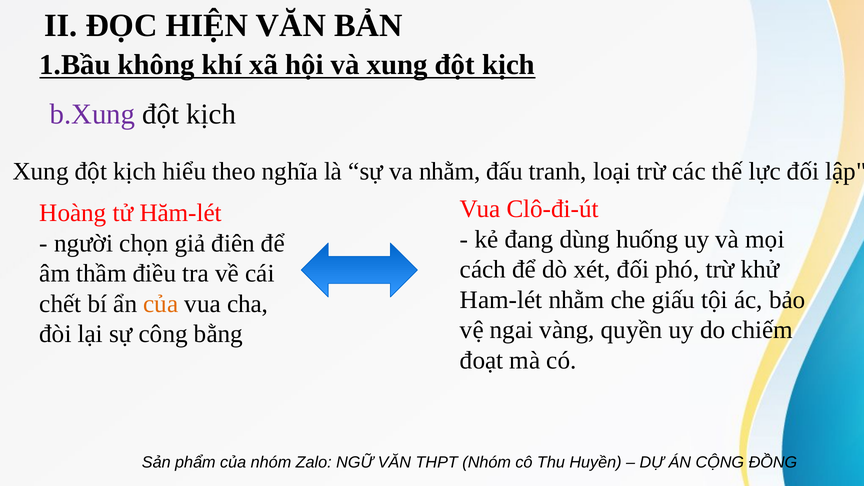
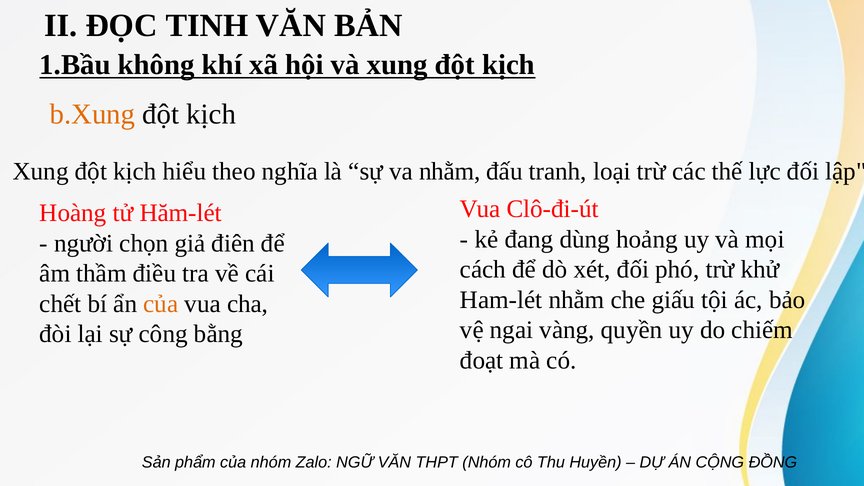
HIỆN: HIỆN -> TINH (207, 26)
b.Xung colour: purple -> orange (92, 114)
huống: huống -> hoảng (647, 239)
